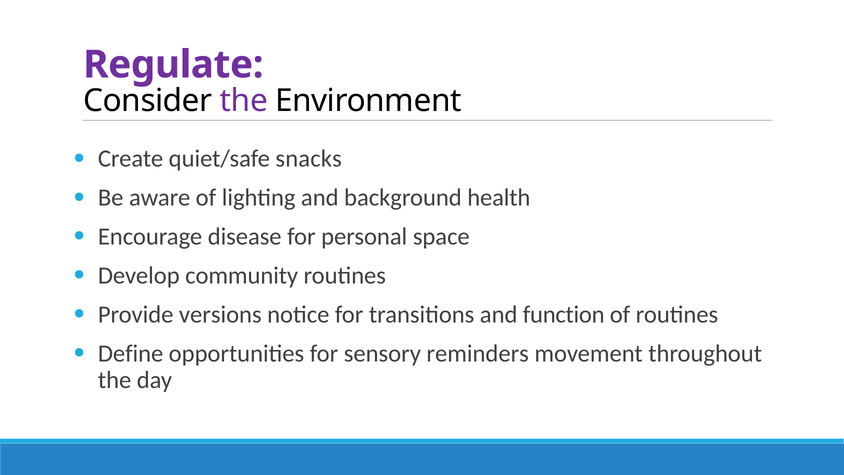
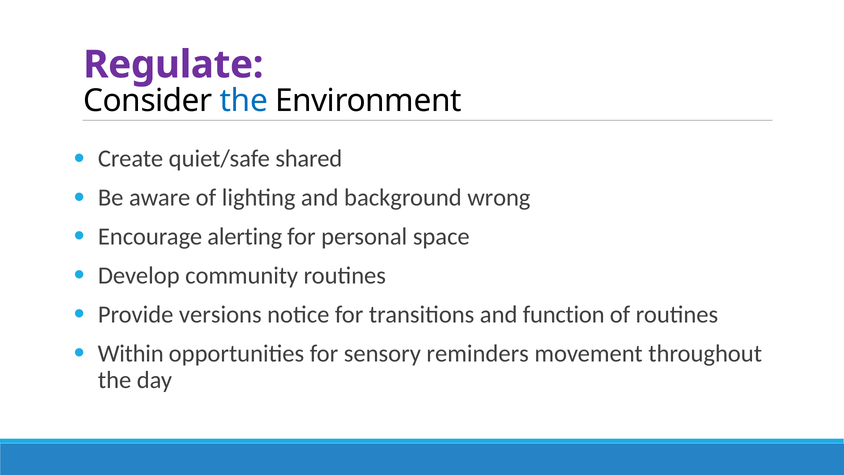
the colour: purple -> blue (244, 101)
snacks: snacks -> shared (309, 159)
health: health -> wrong (499, 198)
disease: disease -> alerting (245, 237)
Define: Define -> Within (131, 353)
